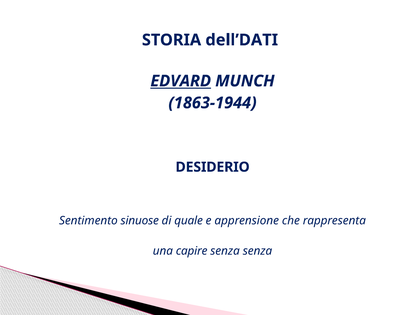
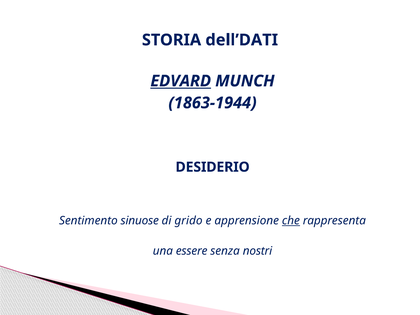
quale: quale -> grido (188, 221)
che underline: none -> present (291, 221)
capire: capire -> essere (192, 251)
senza senza: senza -> nostri (258, 251)
